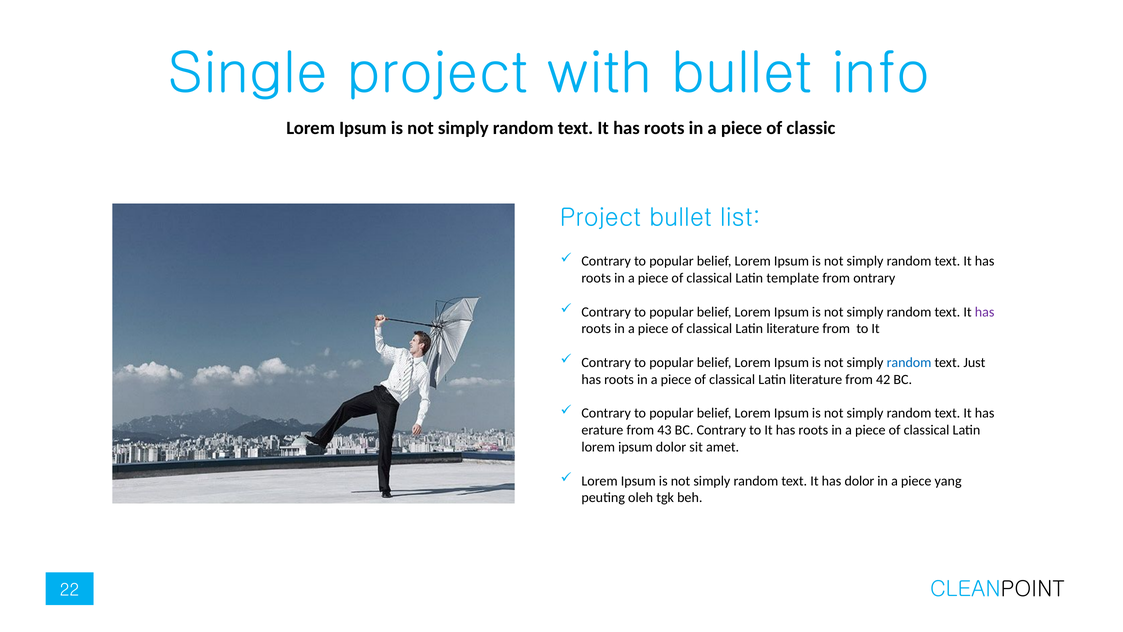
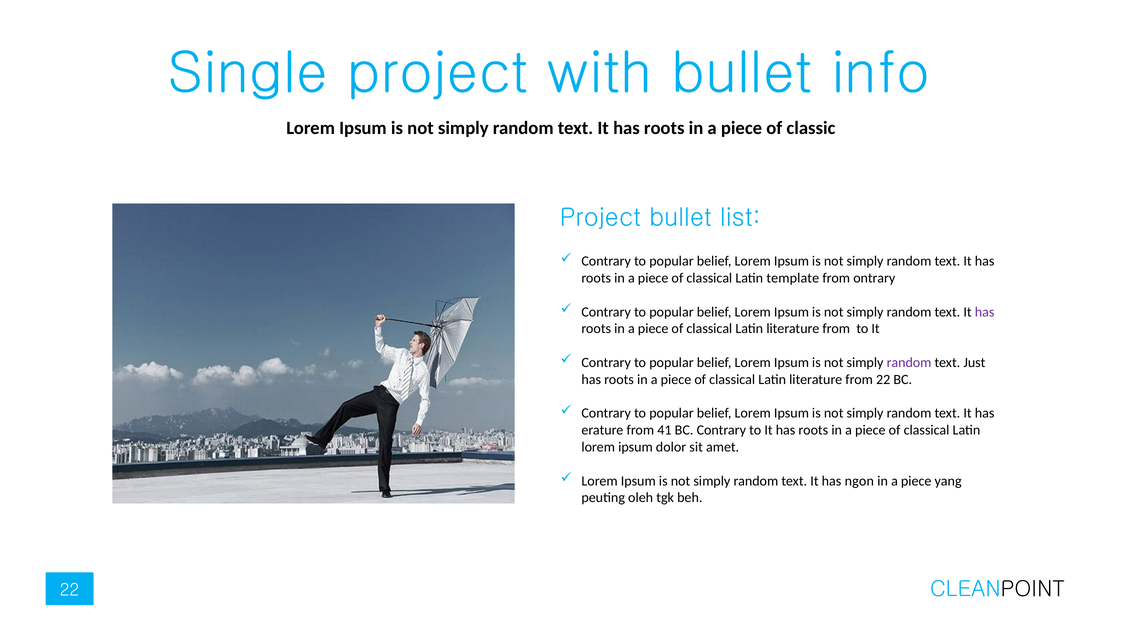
random colour: blue -> purple (909, 362)
from 42: 42 -> 22 (883, 379)
43: 43 -> 41 (664, 430)
has dolor: dolor -> ngon (859, 481)
